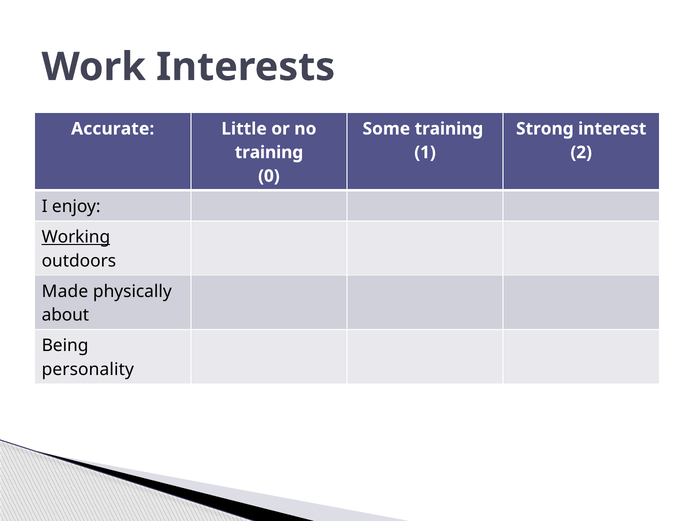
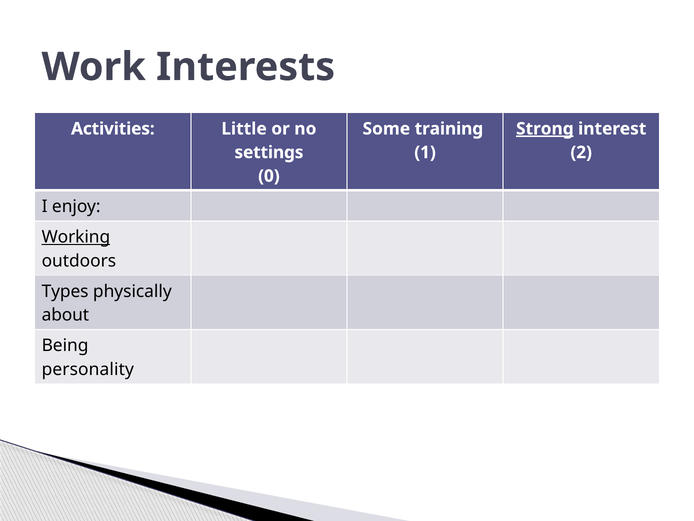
Accurate: Accurate -> Activities (113, 129)
Strong underline: none -> present (545, 129)
training: training -> settings (269, 152)
Made: Made -> Types (65, 291)
